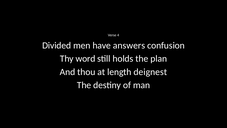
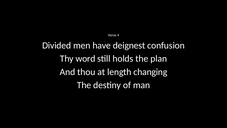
answers: answers -> deignest (129, 45)
deignest: deignest -> changing (150, 72)
